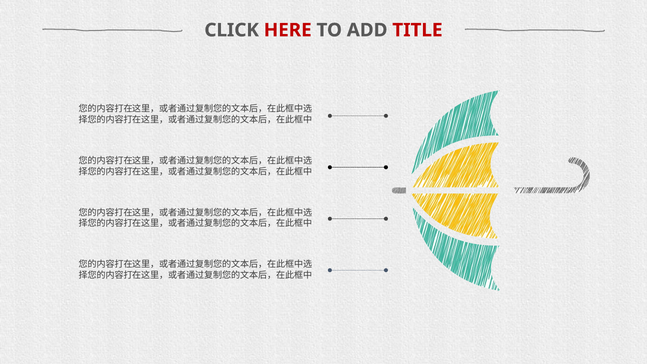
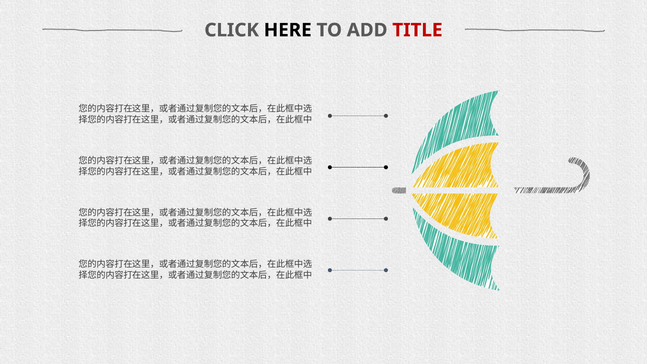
HERE colour: red -> black (288, 30)
